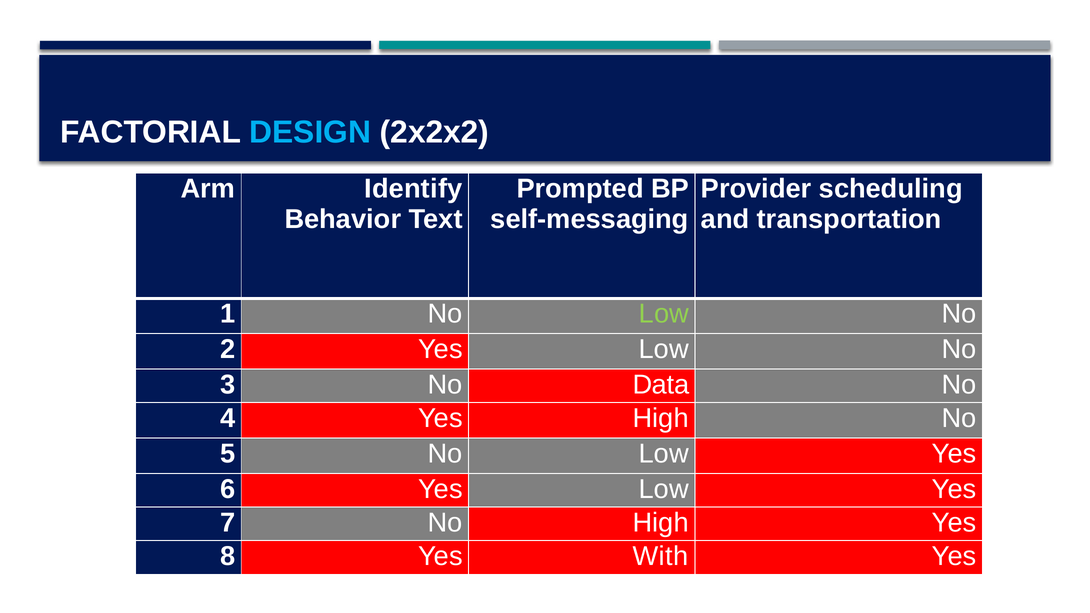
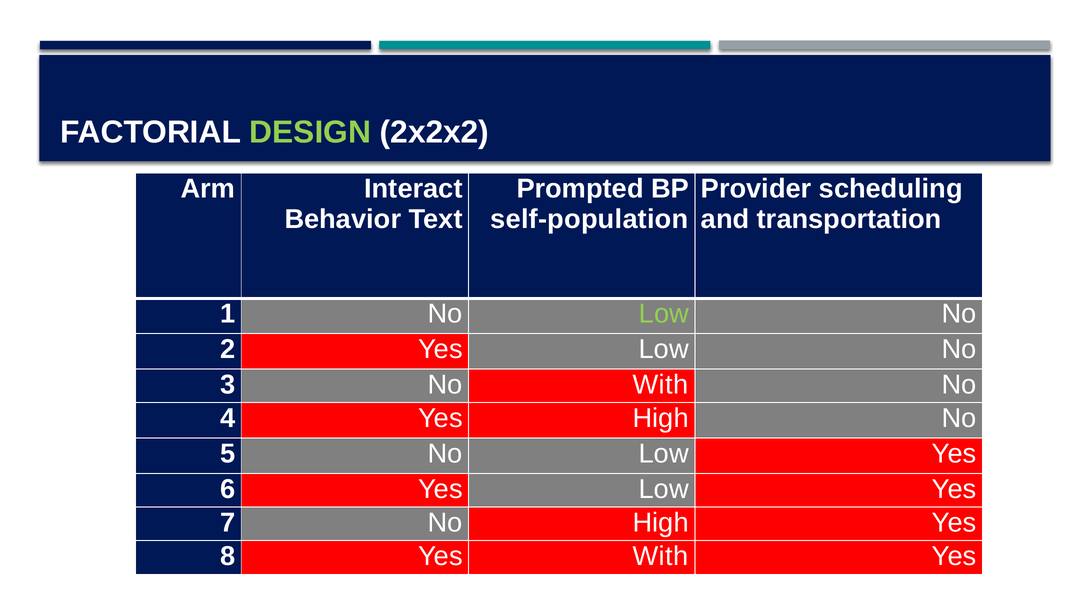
DESIGN colour: light blue -> light green (310, 132)
Identify: Identify -> Interact (413, 189)
self-messaging: self-messaging -> self-population (589, 219)
No Data: Data -> With (661, 385)
